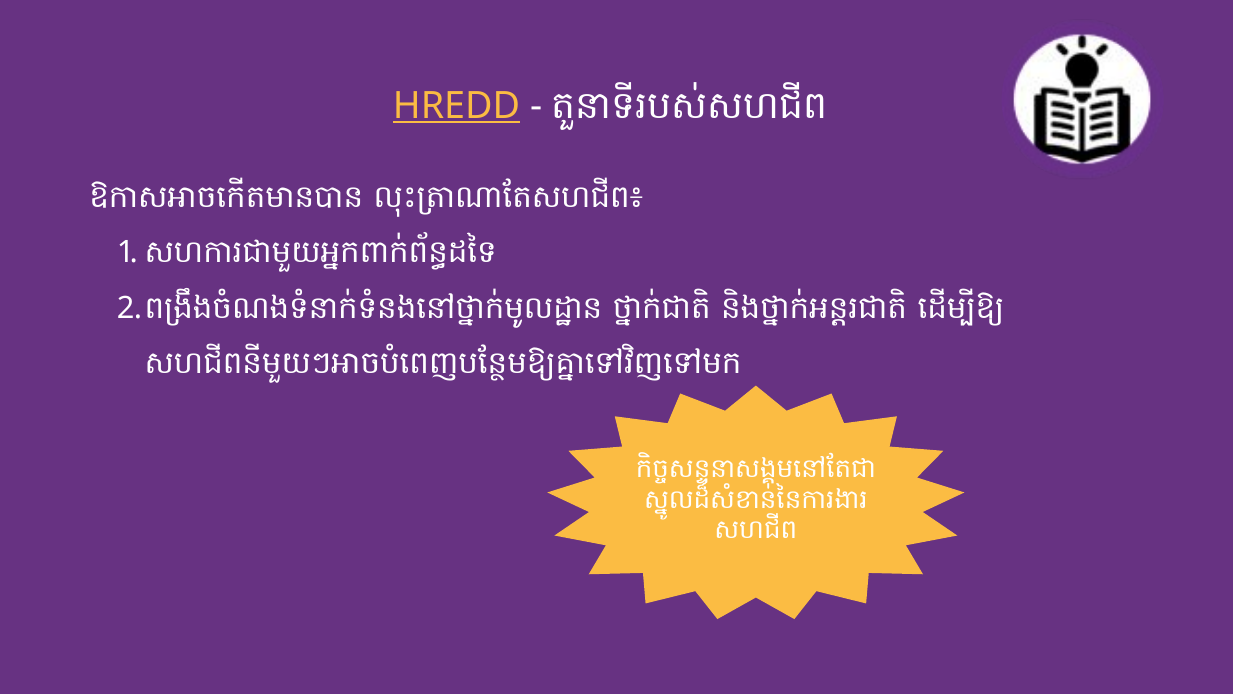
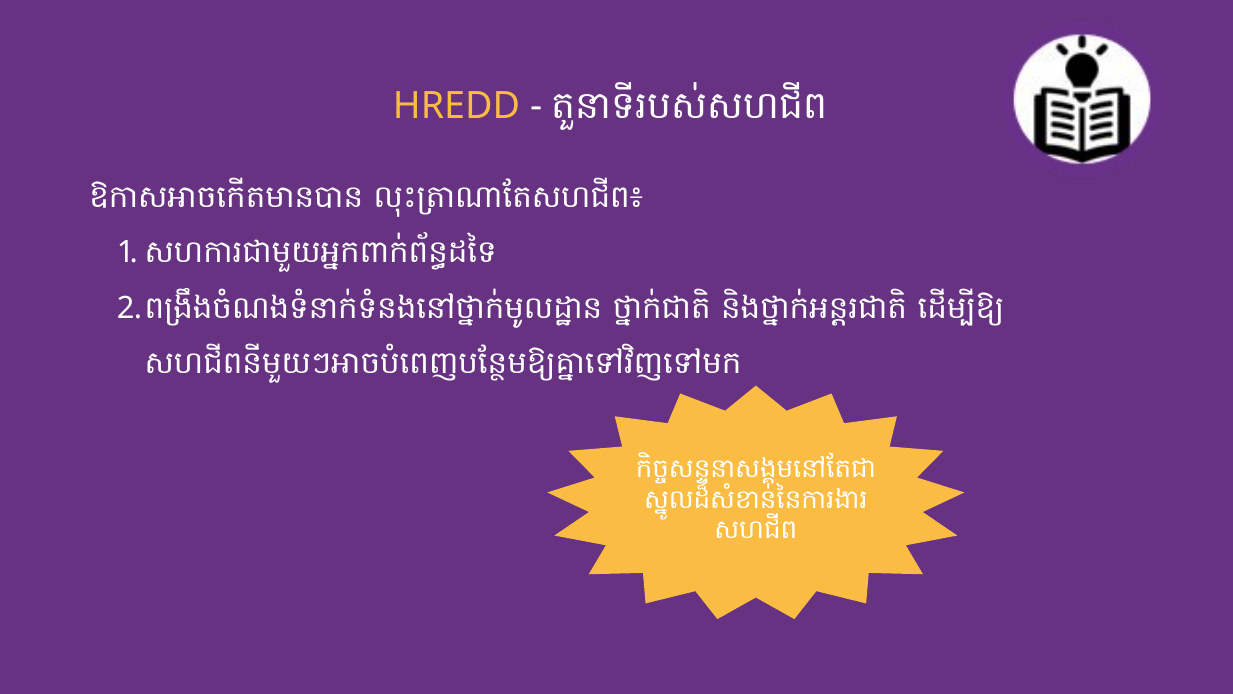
HREDD underline: present -> none (457, 106)
